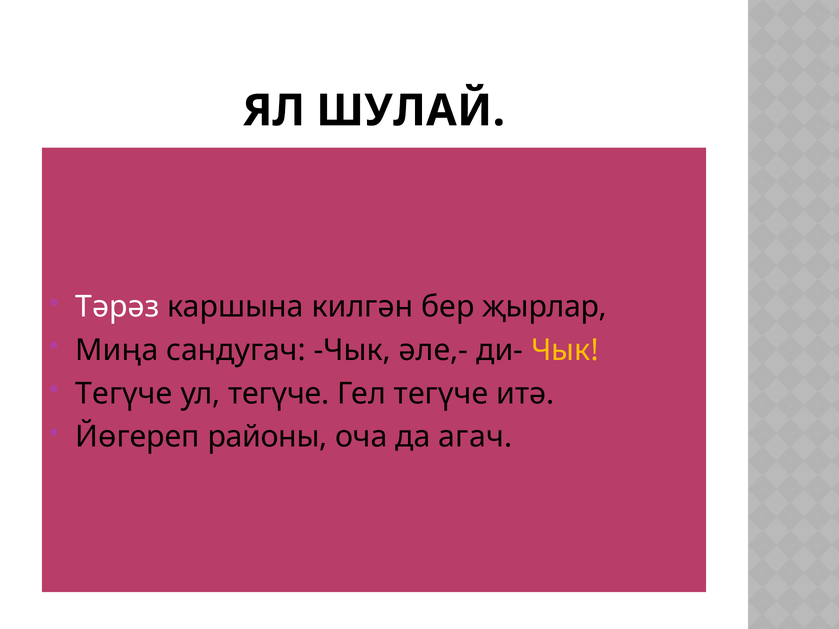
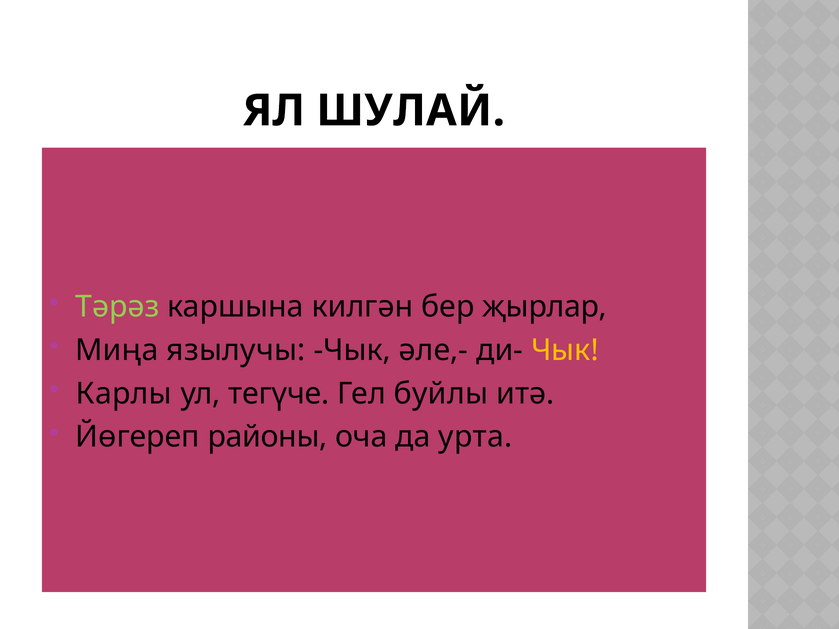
Тәрәз colour: white -> light green (117, 307)
сандугач: сандугач -> язылучы (236, 350)
Тегүче: Тегүче -> Карлы (124, 394)
Гел тегүче: тегүче -> буйлы (441, 394)
агач: агач -> урта (475, 437)
